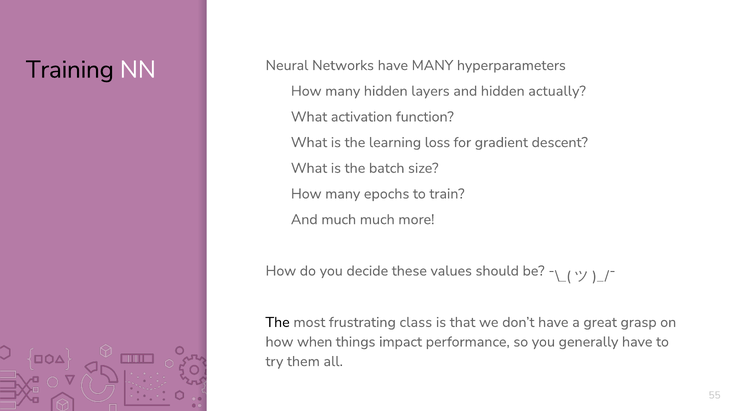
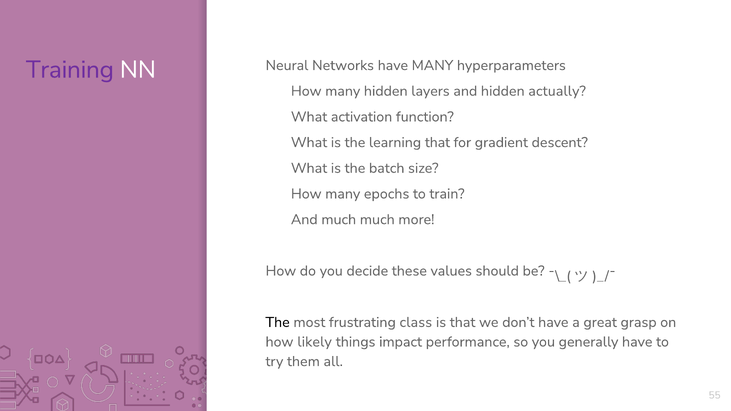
Training colour: black -> purple (70, 70)
learning loss: loss -> that (437, 142)
when: when -> likely (315, 342)
